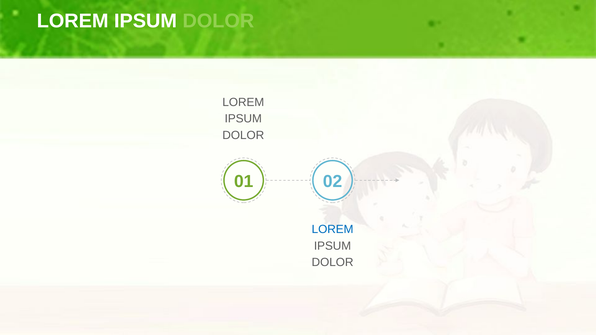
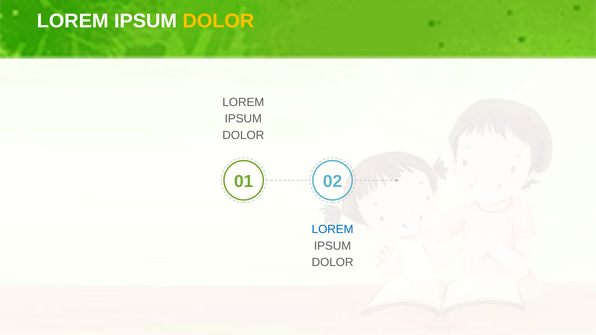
DOLOR colour: light green -> yellow (218, 21)
